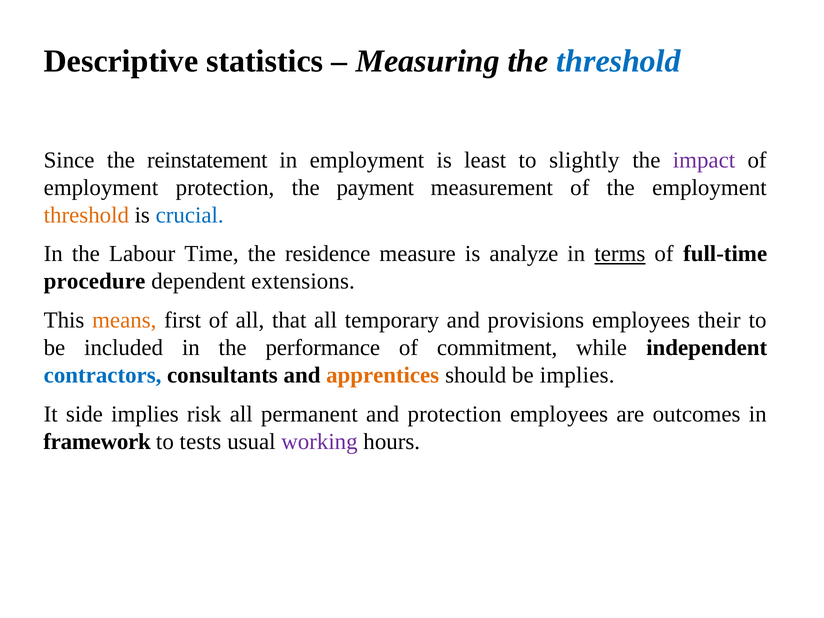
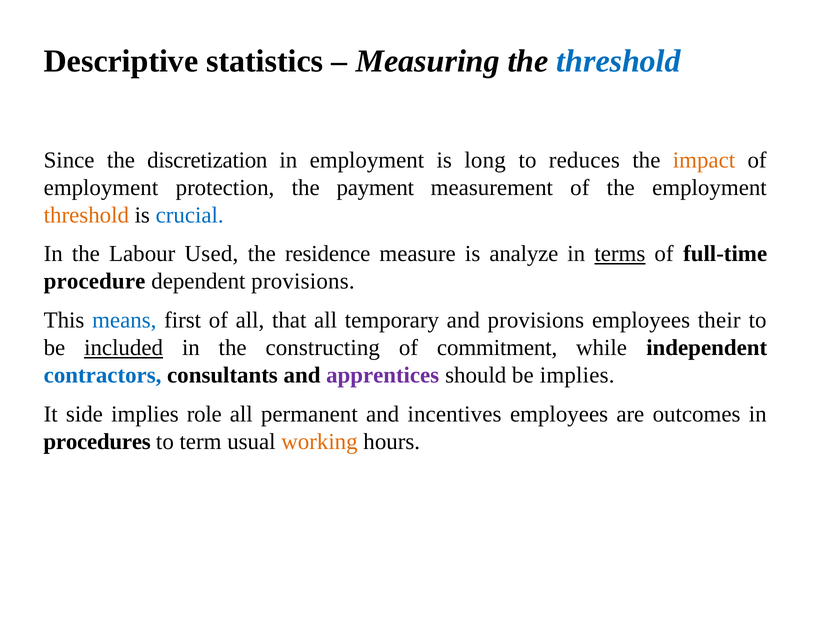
reinstatement: reinstatement -> discretization (207, 160)
least: least -> long (485, 160)
slightly: slightly -> reduces (584, 160)
impact colour: purple -> orange (704, 160)
Time: Time -> Used (211, 254)
dependent extensions: extensions -> provisions (303, 281)
means colour: orange -> blue (124, 320)
included underline: none -> present (124, 348)
performance: performance -> constructing (323, 348)
apprentices colour: orange -> purple (383, 375)
risk: risk -> role (204, 414)
and protection: protection -> incentives (455, 414)
framework: framework -> procedures (97, 442)
tests: tests -> term (200, 442)
working colour: purple -> orange (319, 442)
